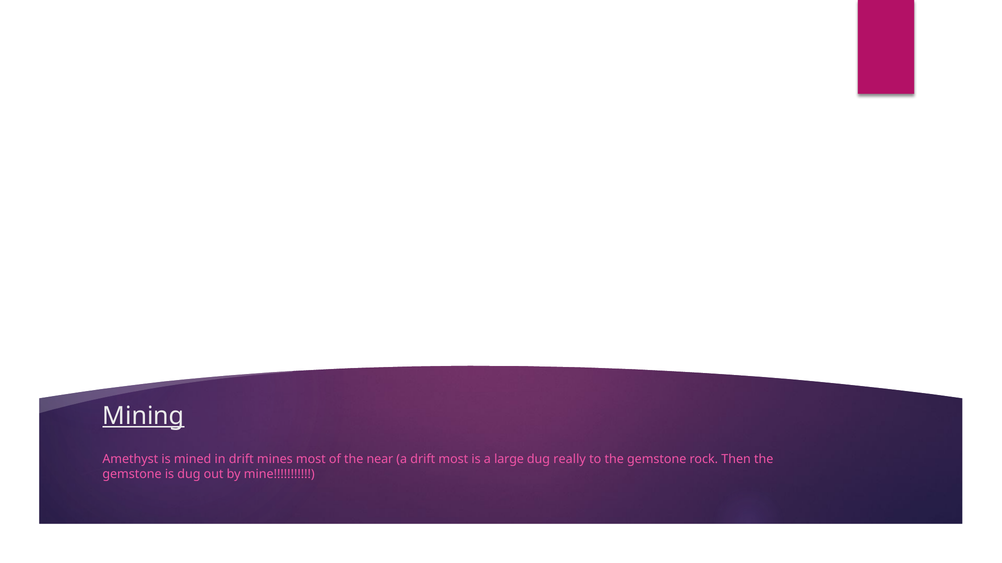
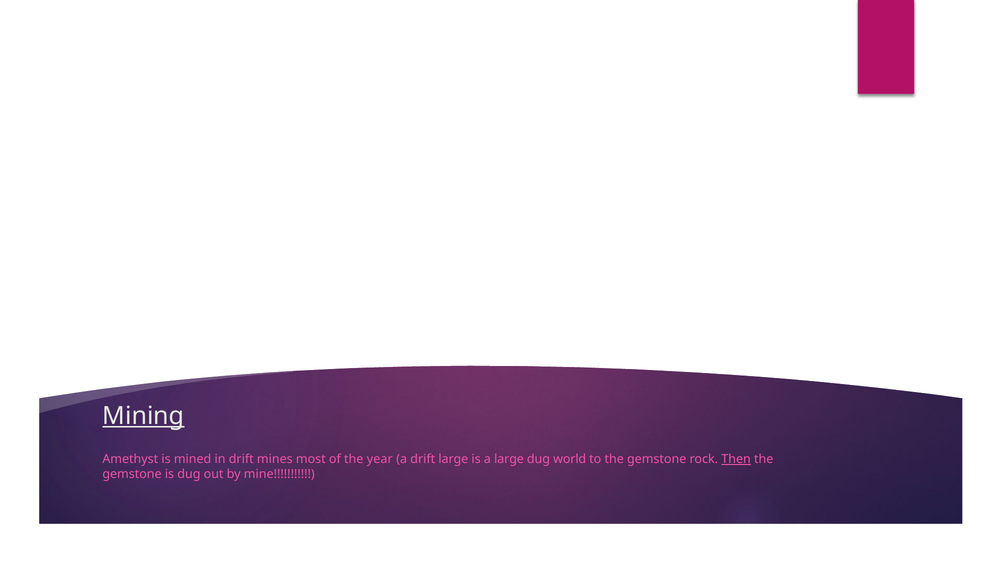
near: near -> year (380, 460)
drift most: most -> large (453, 460)
really: really -> world (570, 460)
Then underline: none -> present (736, 460)
